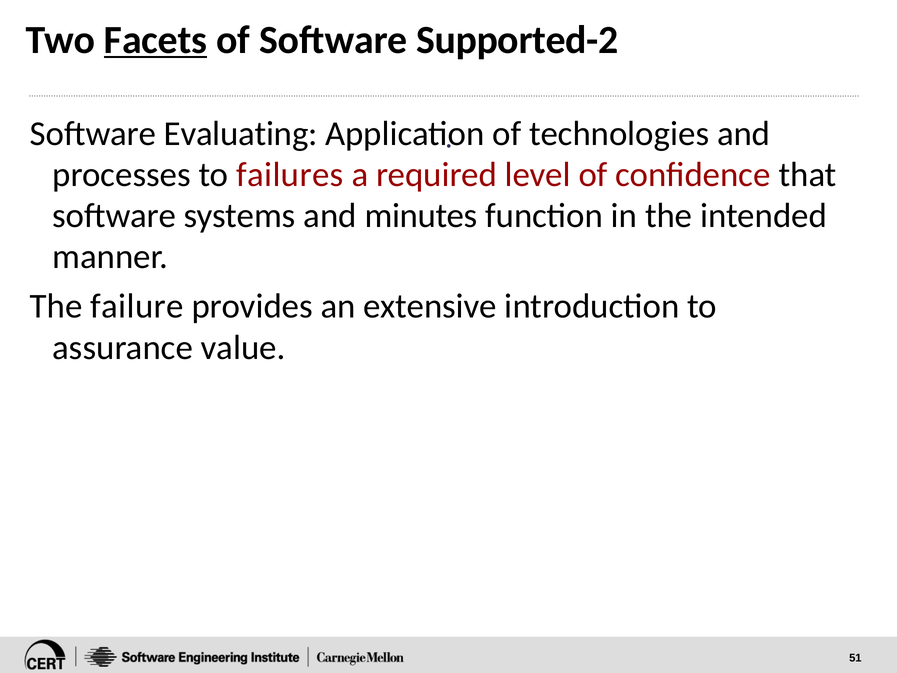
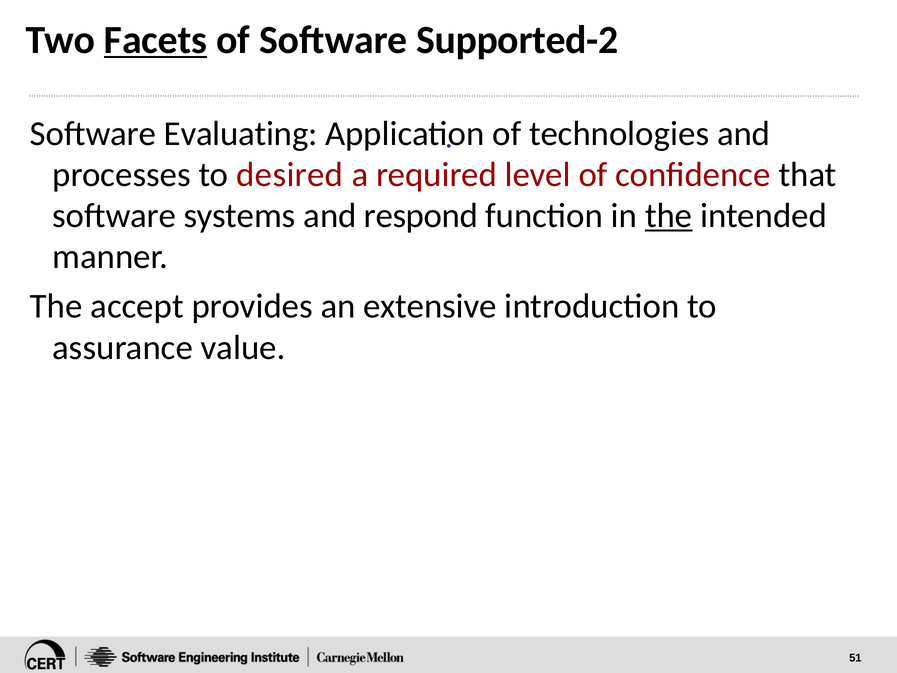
failures: failures -> desired (290, 174)
minutes: minutes -> respond (421, 216)
the underline: none -> present (669, 216)
failure: failure -> accept (137, 306)
